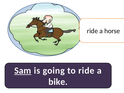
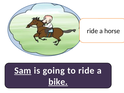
bike underline: none -> present (58, 82)
